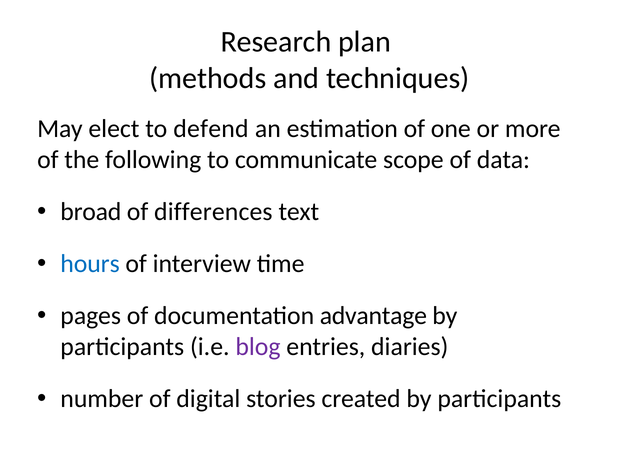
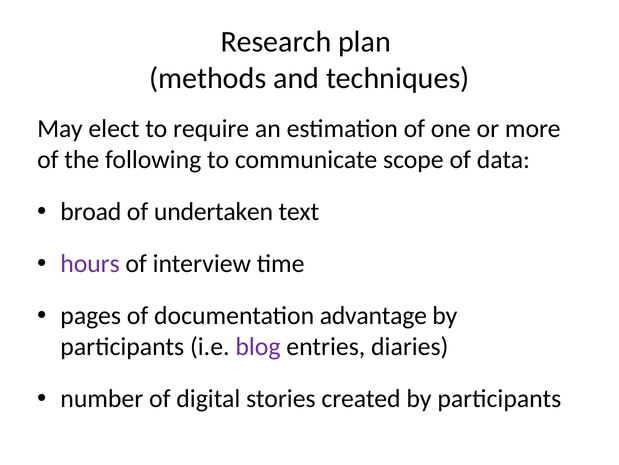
defend: defend -> require (211, 129)
differences: differences -> undertaken (214, 212)
hours colour: blue -> purple (90, 264)
